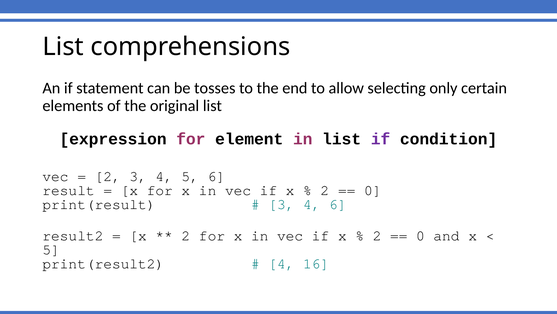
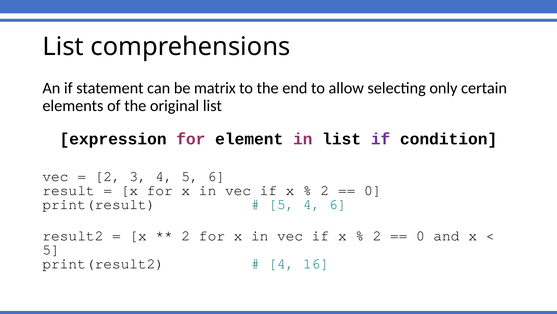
tosses: tosses -> matrix (215, 88)
3: 3 -> 5 (282, 204)
